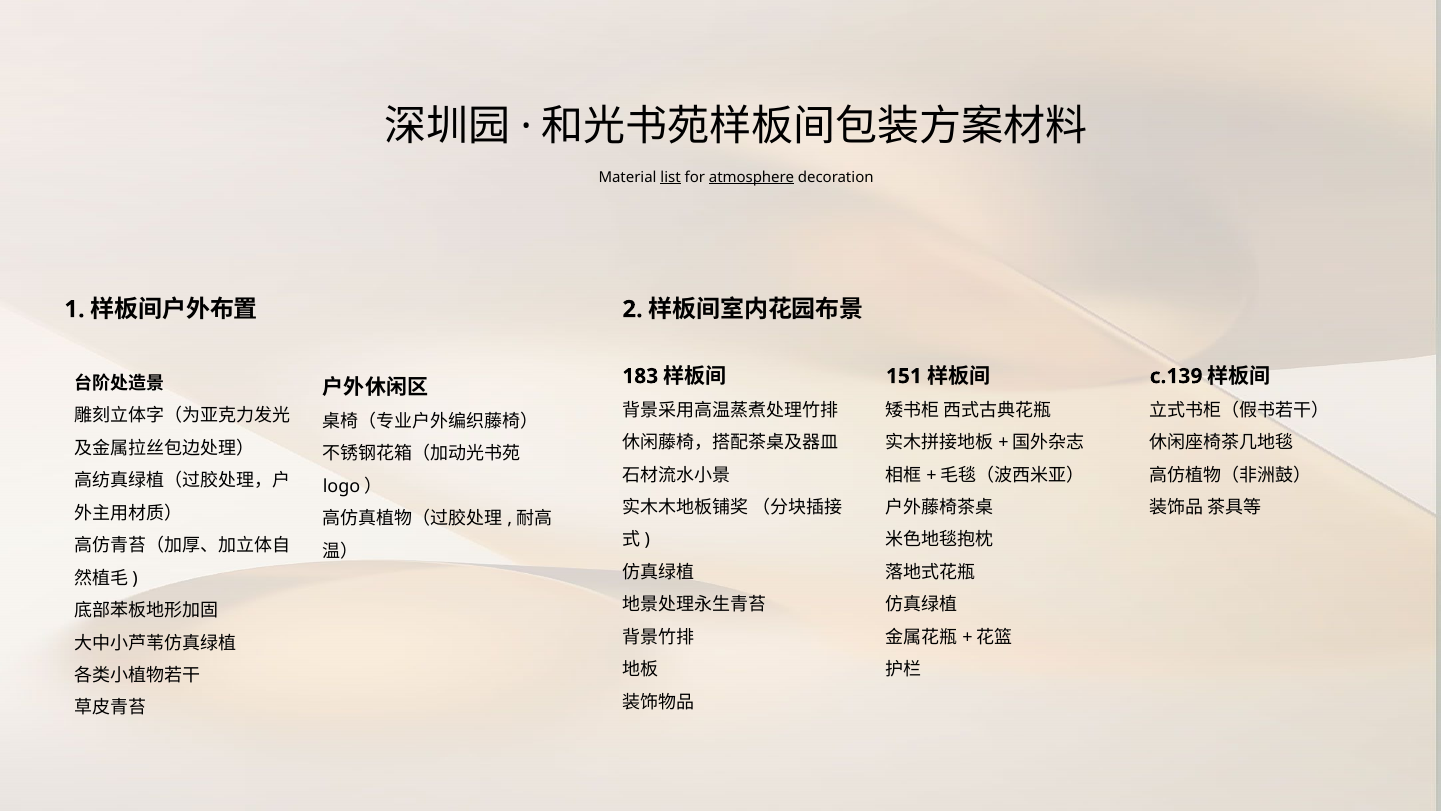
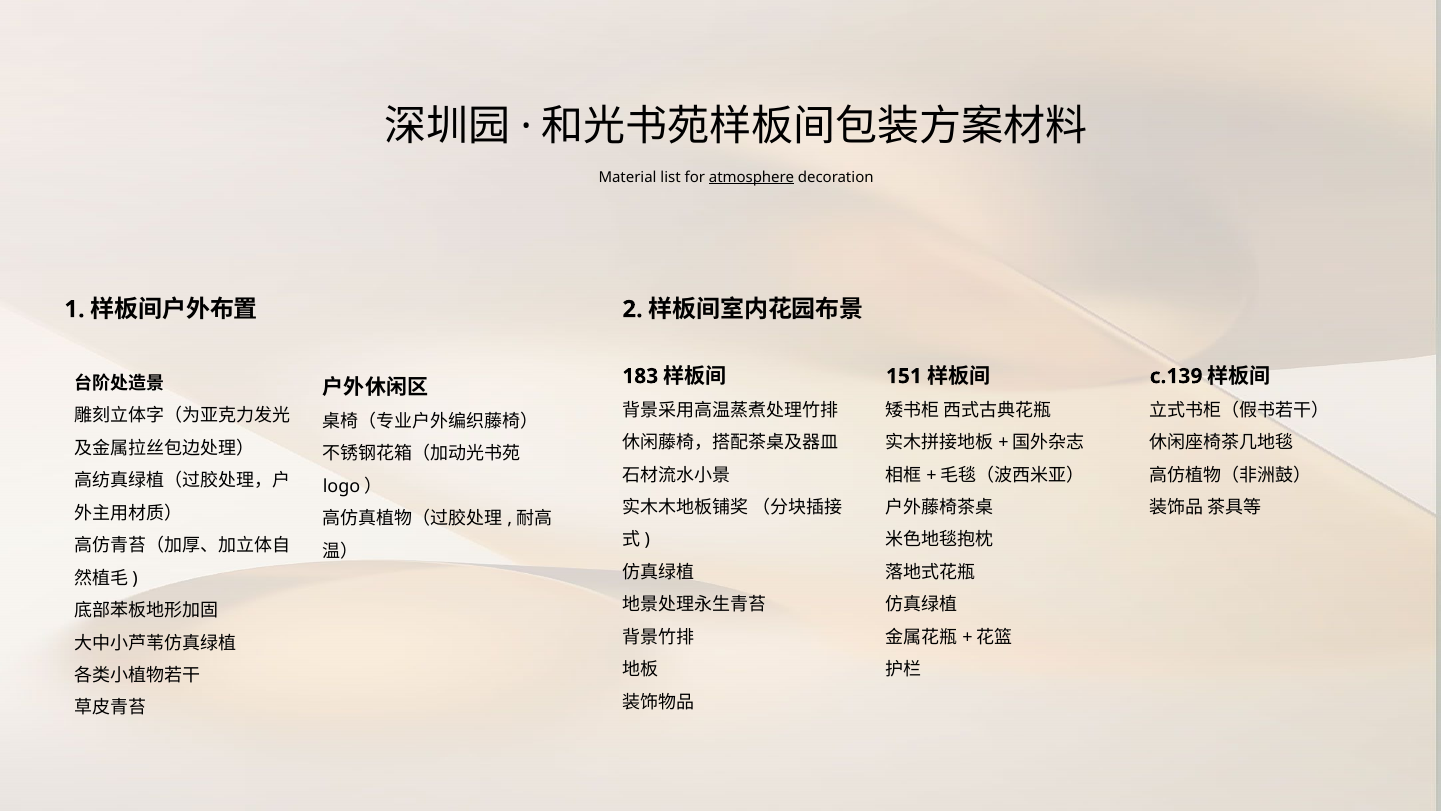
list underline: present -> none (671, 177)
